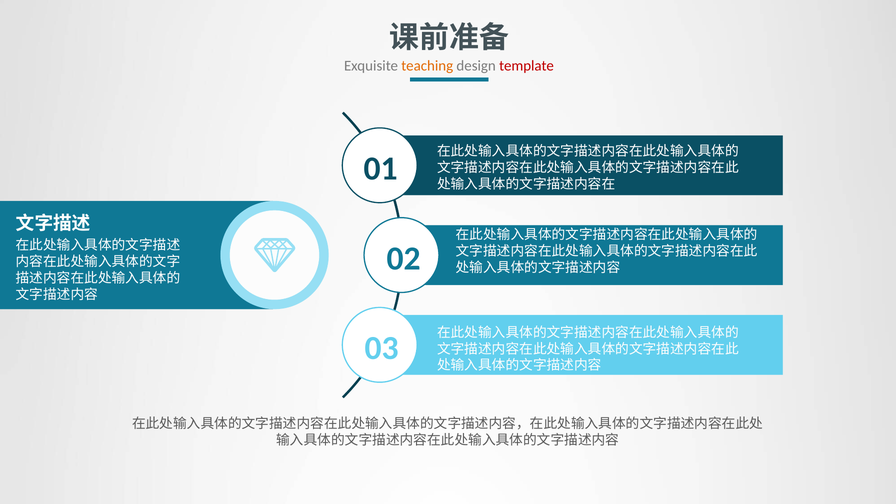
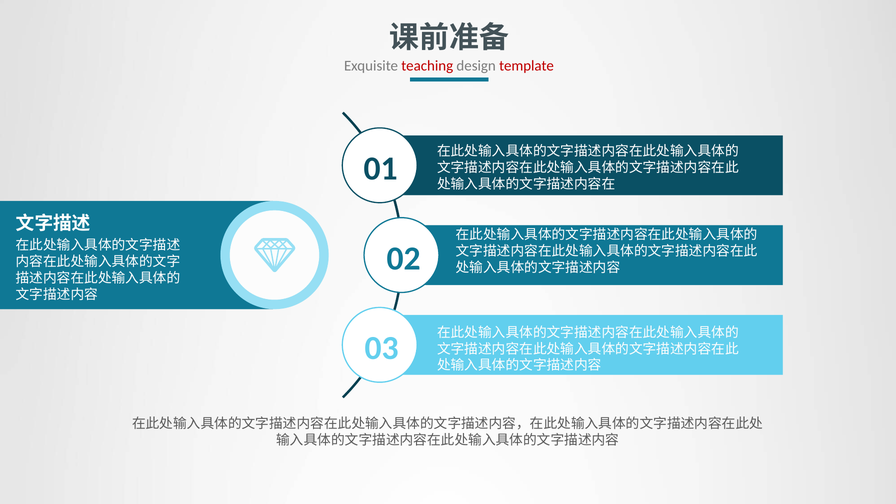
teaching colour: orange -> red (427, 66)
